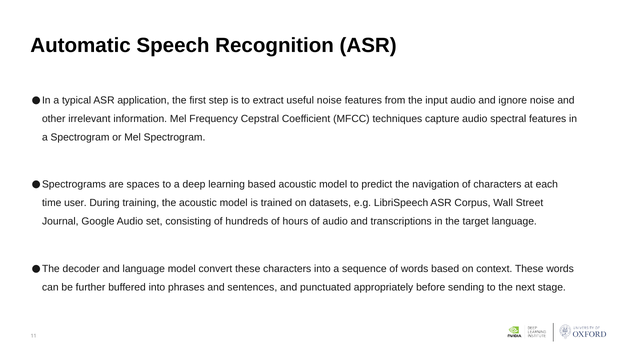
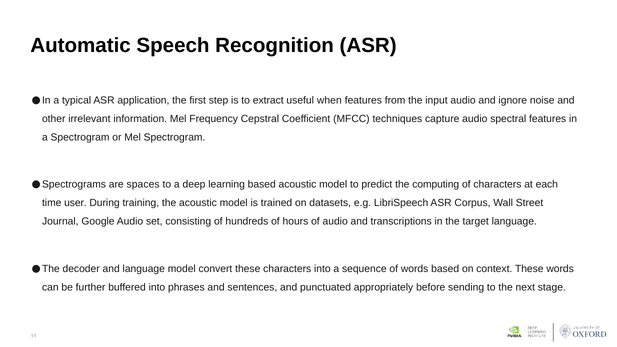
useful noise: noise -> when (329, 100)
navigation: navigation -> computing (436, 185)
